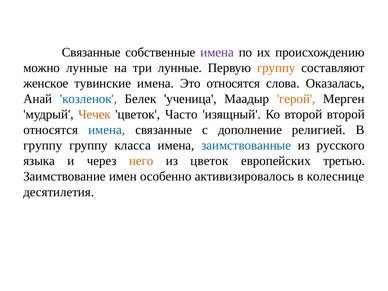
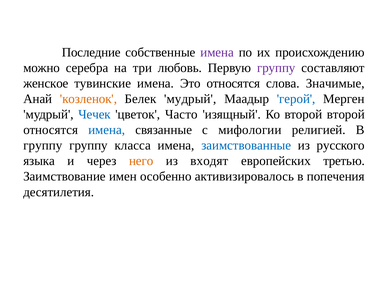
Связанные: Связанные -> Последние (91, 52)
можно лунные: лунные -> серебра (87, 68)
три лунные: лунные -> любовь (180, 68)
группу colour: orange -> purple (276, 68)
Оказалась: Оказалась -> Значимые (335, 83)
козленок colour: blue -> orange (88, 99)
Белек ученица: ученица -> мудрый (190, 99)
герой colour: orange -> blue (296, 99)
Чечек colour: orange -> blue (95, 114)
дополнение: дополнение -> мифологии (250, 130)
из цветок: цветок -> входят (209, 161)
колеснице: колеснице -> попечения (336, 176)
